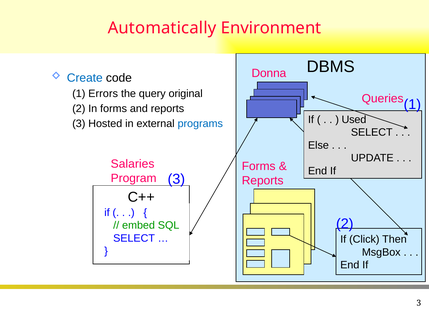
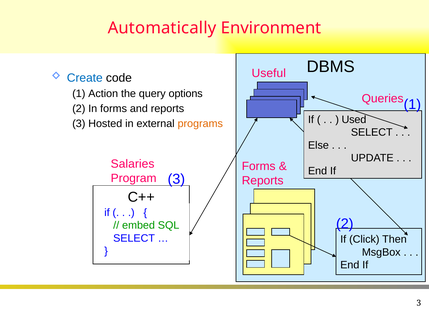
Donna: Donna -> Useful (269, 73)
Errors: Errors -> Action (103, 94)
original: original -> options (186, 94)
programs colour: blue -> orange (200, 124)
